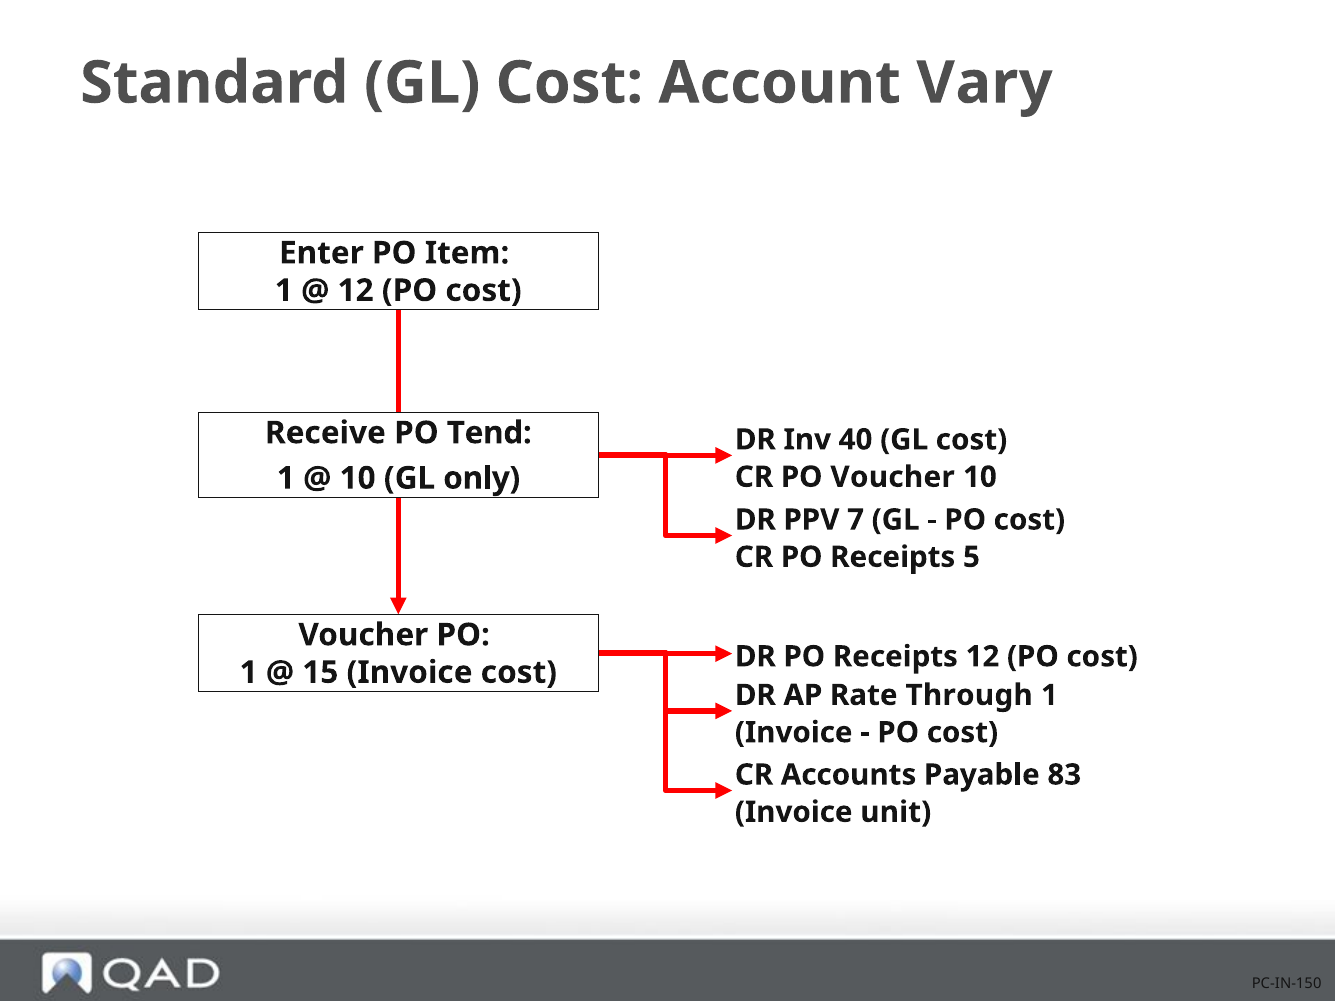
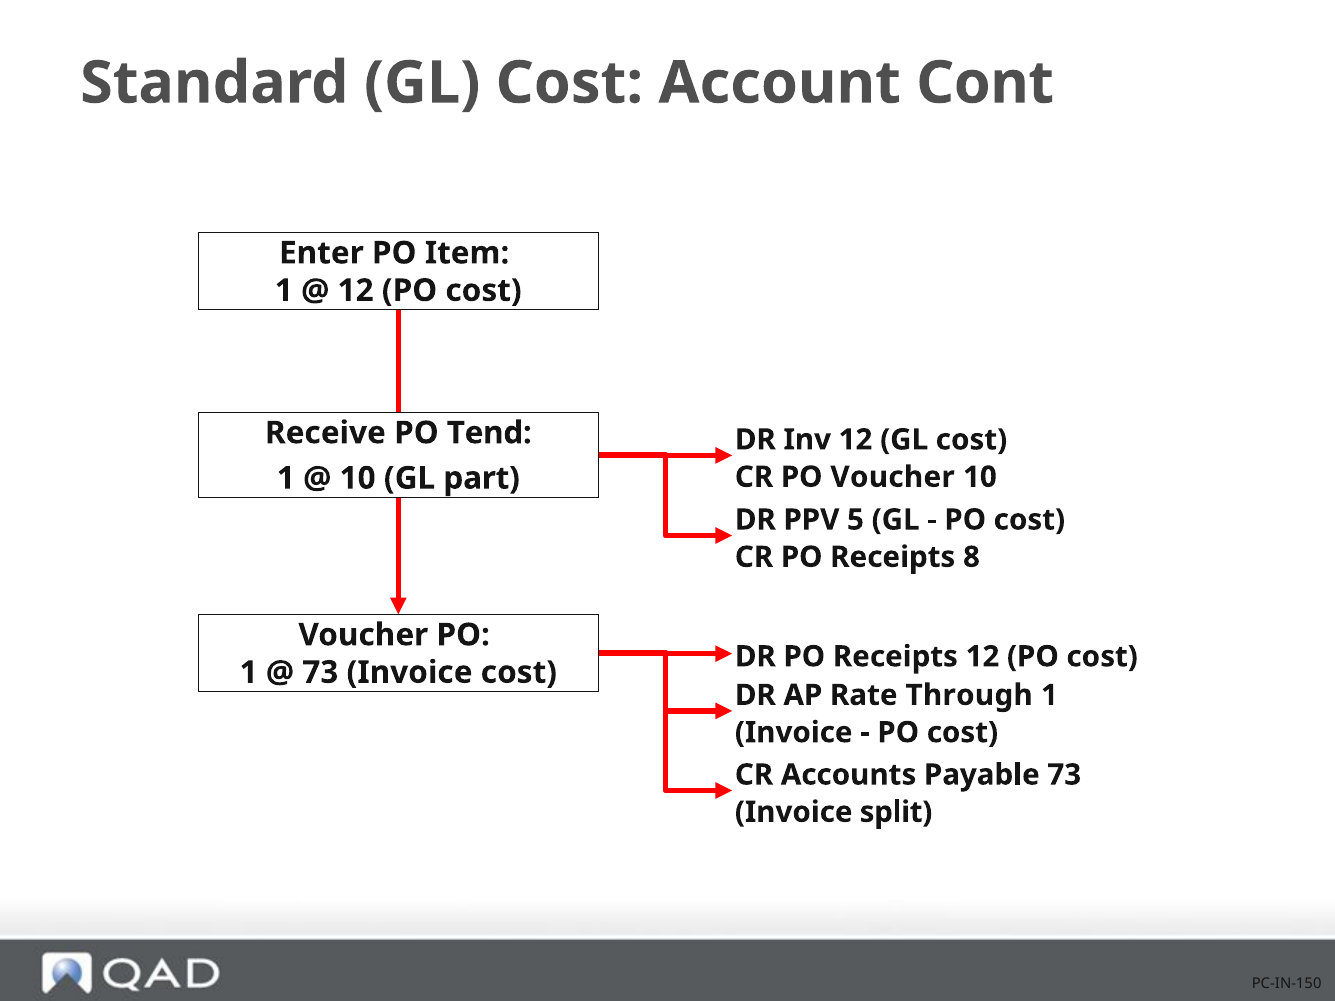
Vary: Vary -> Cont (985, 83)
Inv 40: 40 -> 12 (856, 440)
only: only -> part (482, 478)
7: 7 -> 5 (856, 520)
5: 5 -> 8 (971, 557)
15: 15 -> 73 (320, 673)
Payable 83: 83 -> 73 (1064, 775)
unit: unit -> split (896, 812)
